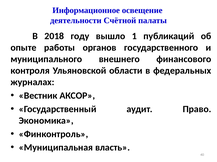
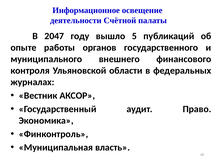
2018: 2018 -> 2047 (54, 36)
1: 1 -> 5 (134, 36)
